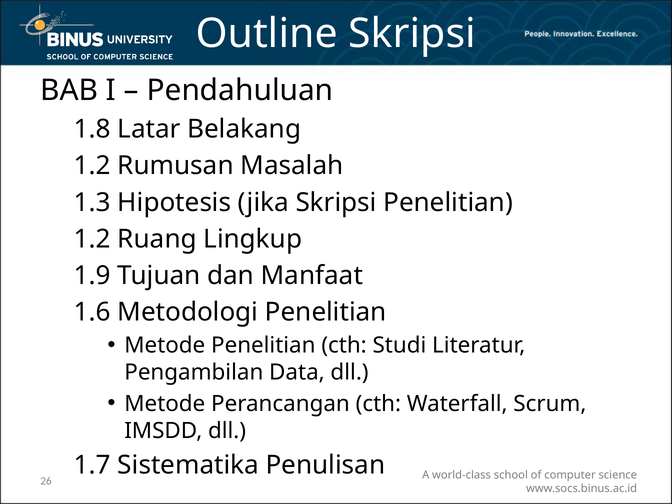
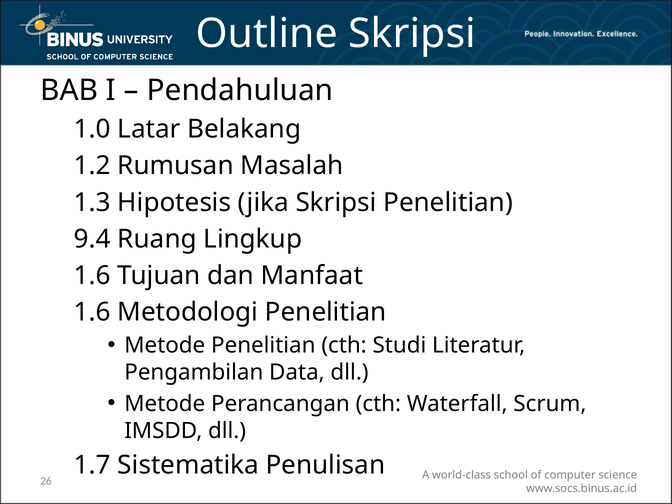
1.8: 1.8 -> 1.0 (92, 129)
1.2: 1.2 -> 9.4 (92, 239)
1.9: 1.9 -> 1.6 (92, 276)
